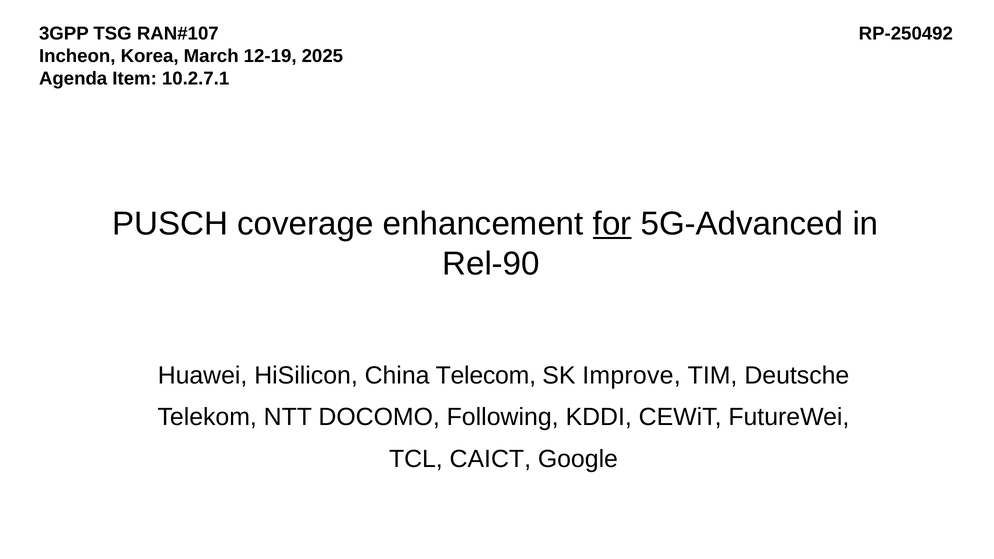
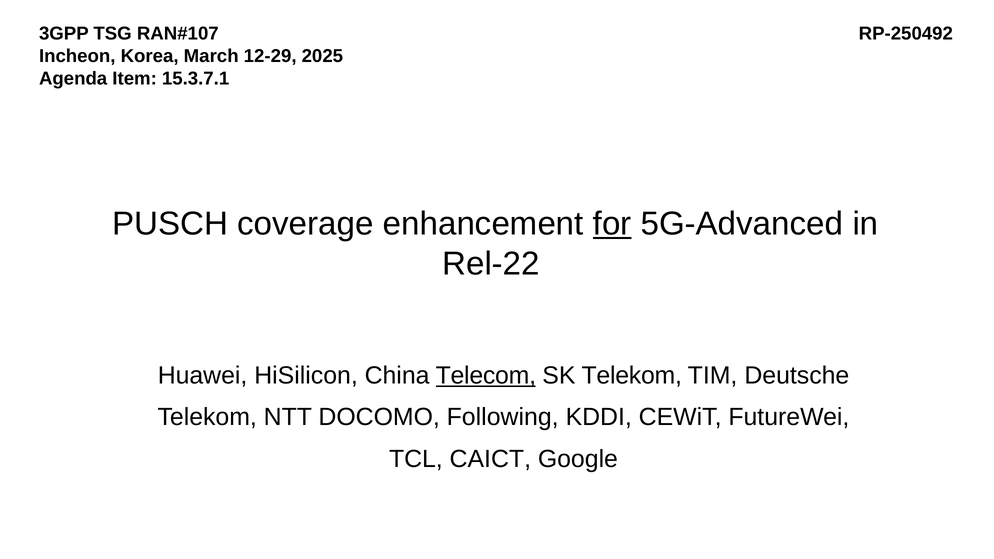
12-19: 12-19 -> 12-29 (270, 56)
10.2.7.1: 10.2.7.1 -> 15.3.7.1 (196, 79)
Rel-90: Rel-90 -> Rel-22 (491, 264)
Telecom underline: none -> present (486, 375)
SK Improve: Improve -> Telekom (632, 375)
